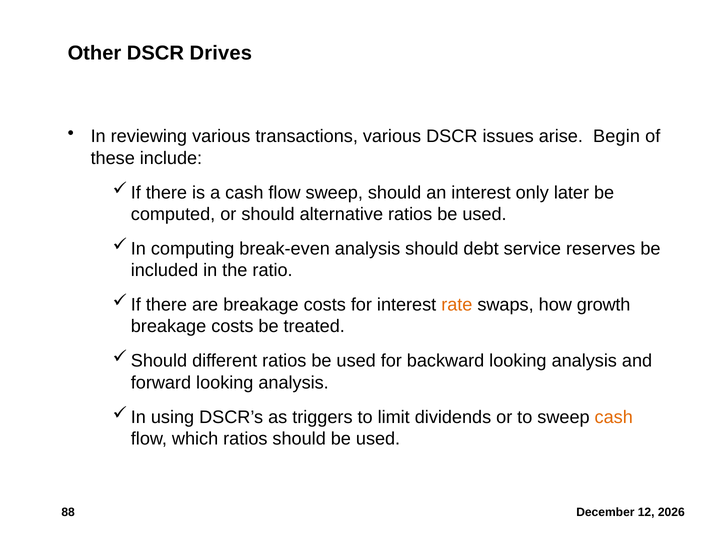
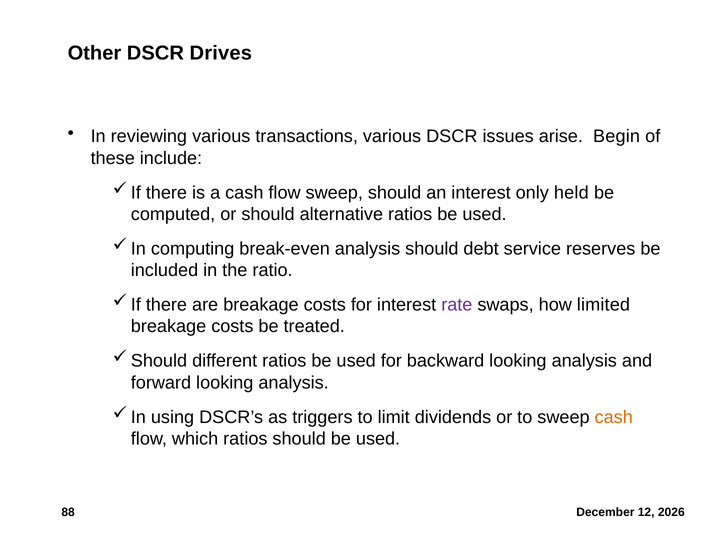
later: later -> held (571, 193)
rate colour: orange -> purple (457, 305)
growth: growth -> limited (603, 305)
